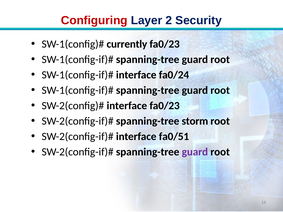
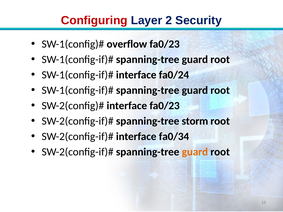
currently: currently -> overflow (127, 44)
fa0/51: fa0/51 -> fa0/34 (174, 137)
guard colour: purple -> orange (195, 152)
